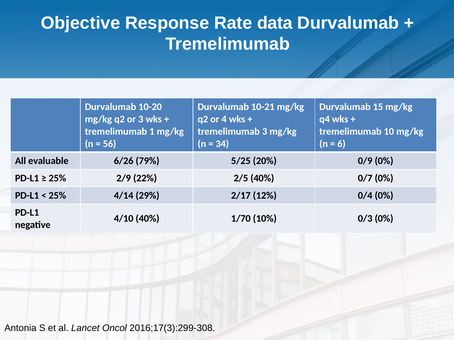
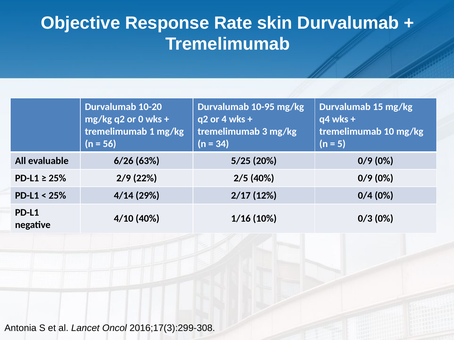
data: data -> skin (275, 23)
10-21: 10-21 -> 10-95 (263, 107)
or 3: 3 -> 0 (141, 119)
6: 6 -> 5 (341, 144)
79%: 79% -> 63% (148, 161)
40% 0/7: 0/7 -> 0/9 (365, 178)
1/70: 1/70 -> 1/16 (241, 219)
